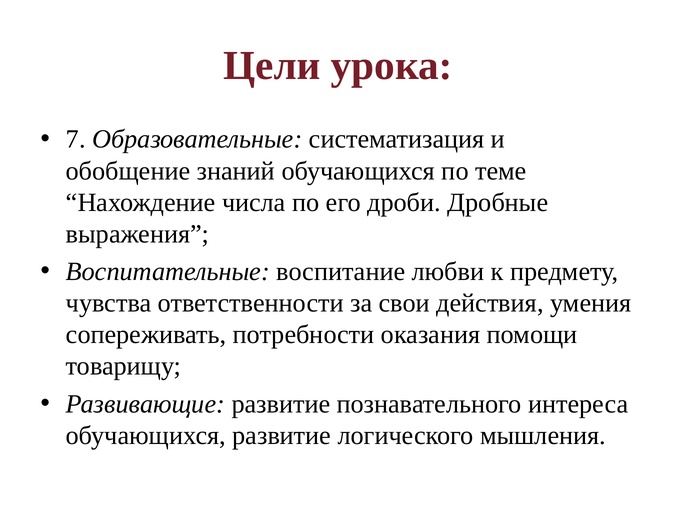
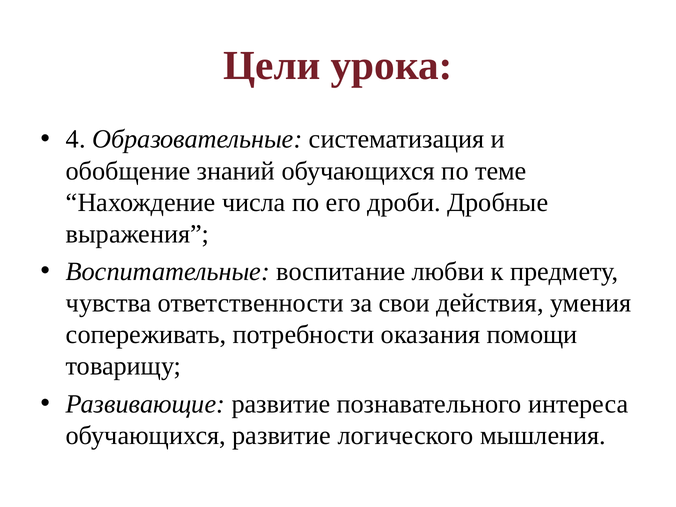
7: 7 -> 4 (76, 139)
